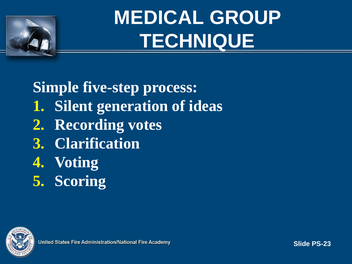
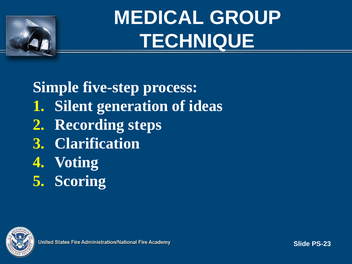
votes: votes -> steps (145, 125)
